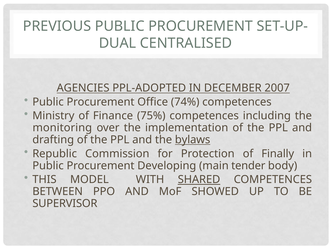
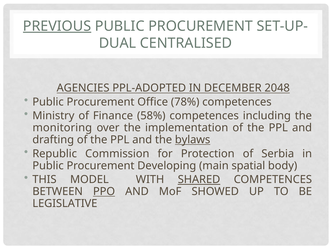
PREVIOUS underline: none -> present (57, 26)
2007: 2007 -> 2048 (277, 88)
74%: 74% -> 78% (185, 102)
75%: 75% -> 58% (151, 116)
Finally: Finally -> Serbia (278, 154)
tender: tender -> spatial (248, 166)
PPO underline: none -> present (104, 191)
SUPERVISOR: SUPERVISOR -> LEGISLATIVE (65, 203)
